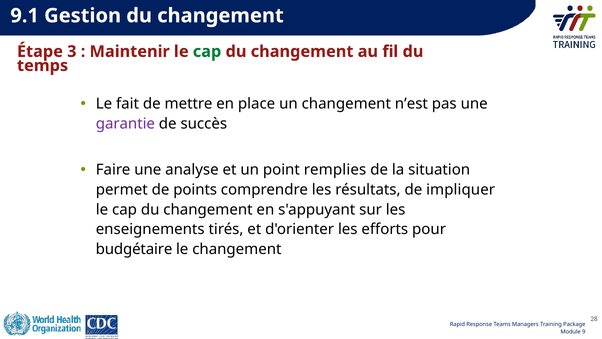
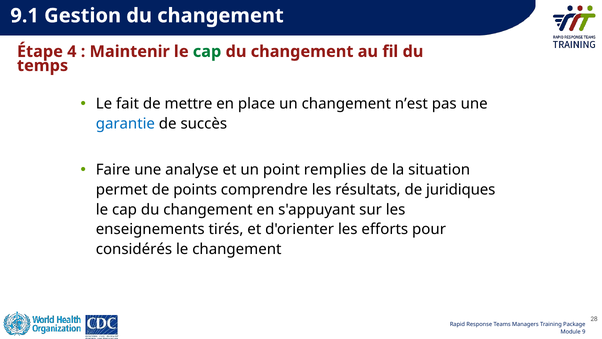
3: 3 -> 4 (72, 51)
garantie colour: purple -> blue (125, 124)
impliquer: impliquer -> juridiques (461, 190)
budgétaire: budgétaire -> considérés (134, 249)
